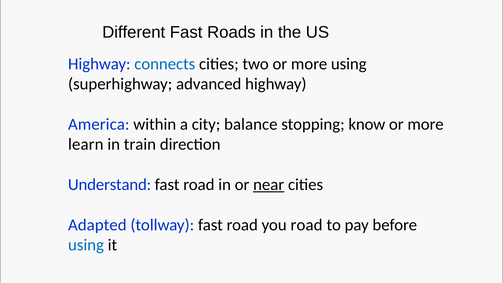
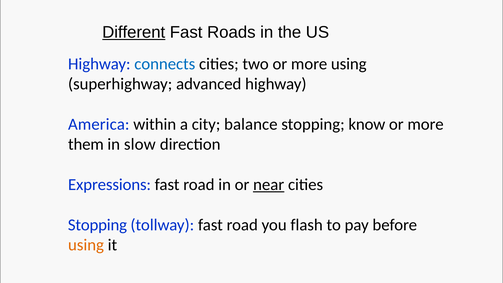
Different underline: none -> present (134, 32)
learn: learn -> them (86, 144)
train: train -> slow (140, 144)
Understand: Understand -> Expressions (110, 185)
Adapted: Adapted -> Stopping (97, 225)
you road: road -> flash (307, 225)
using colour: blue -> orange (86, 245)
